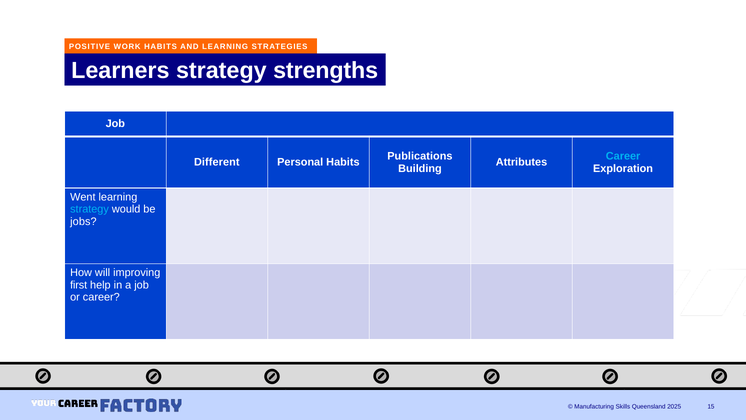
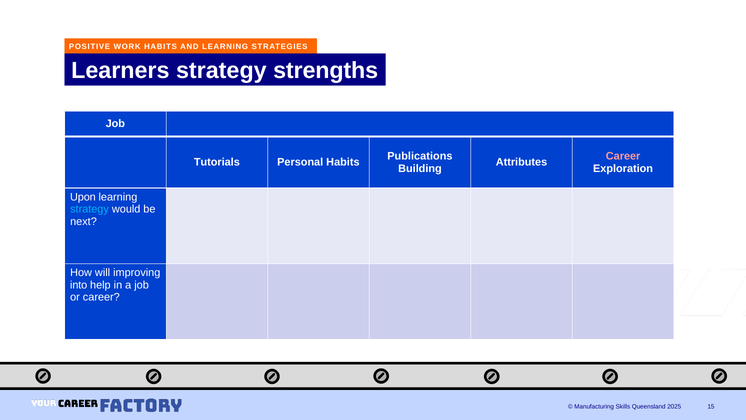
Career colour: light blue -> pink (623, 156)
Different: Different -> Tutorials (217, 162)
Went: Went -> Upon (83, 197)
jobs: jobs -> next (83, 221)
first: first -> into (79, 285)
